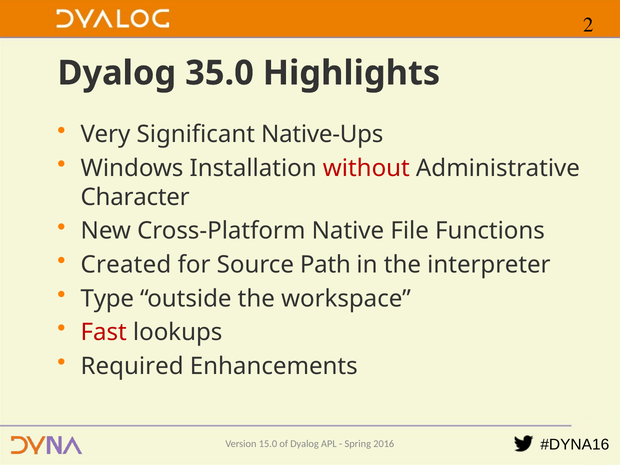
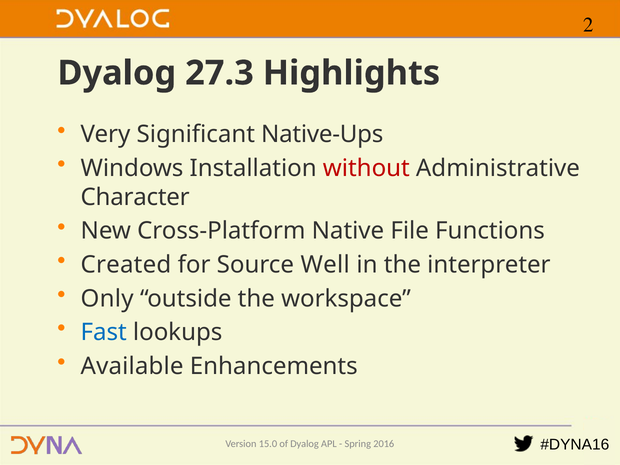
35.0: 35.0 -> 27.3 (219, 73)
Path: Path -> Well (325, 265)
Type: Type -> Only (107, 299)
Fast colour: red -> blue (104, 332)
Required: Required -> Available (132, 366)
